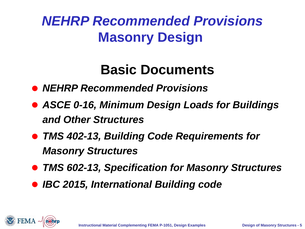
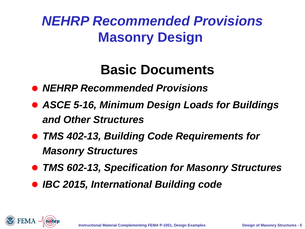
0-16: 0-16 -> 5-16 (85, 105)
